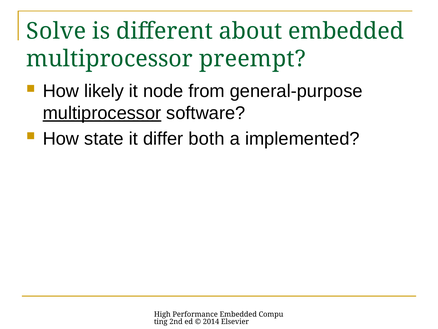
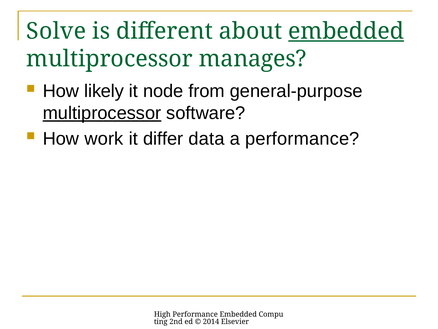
embedded underline: none -> present (346, 31)
preempt: preempt -> manages (253, 59)
state: state -> work (104, 139)
both: both -> data (207, 139)
a implemented: implemented -> performance (302, 139)
